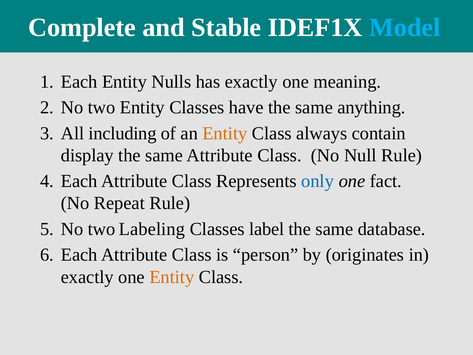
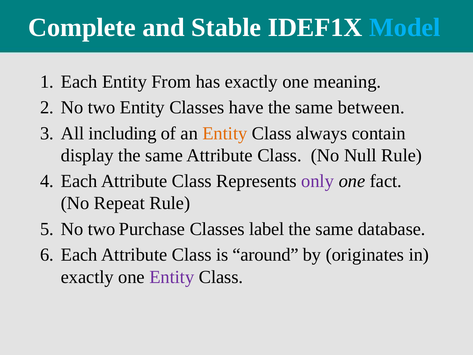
Nulls: Nulls -> From (171, 82)
anything: anything -> between (371, 107)
only colour: blue -> purple (318, 181)
Labeling: Labeling -> Purchase (152, 229)
person: person -> around (266, 255)
Entity colour: orange -> purple (172, 277)
